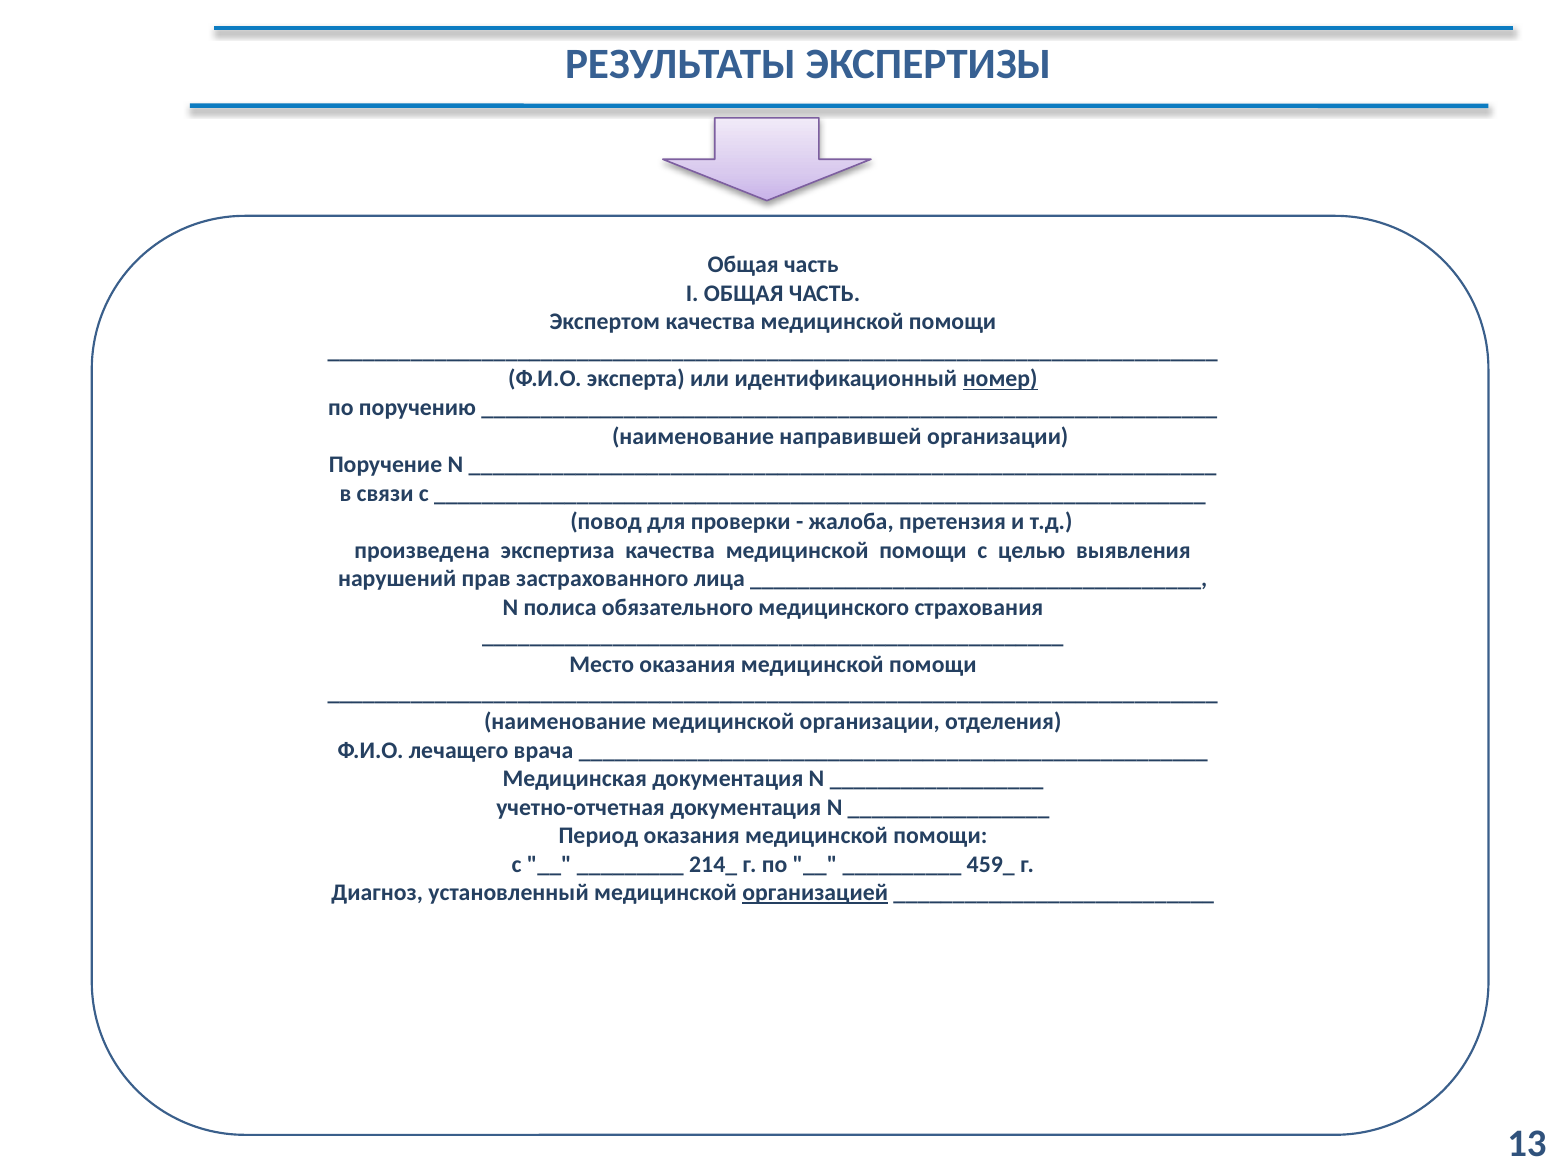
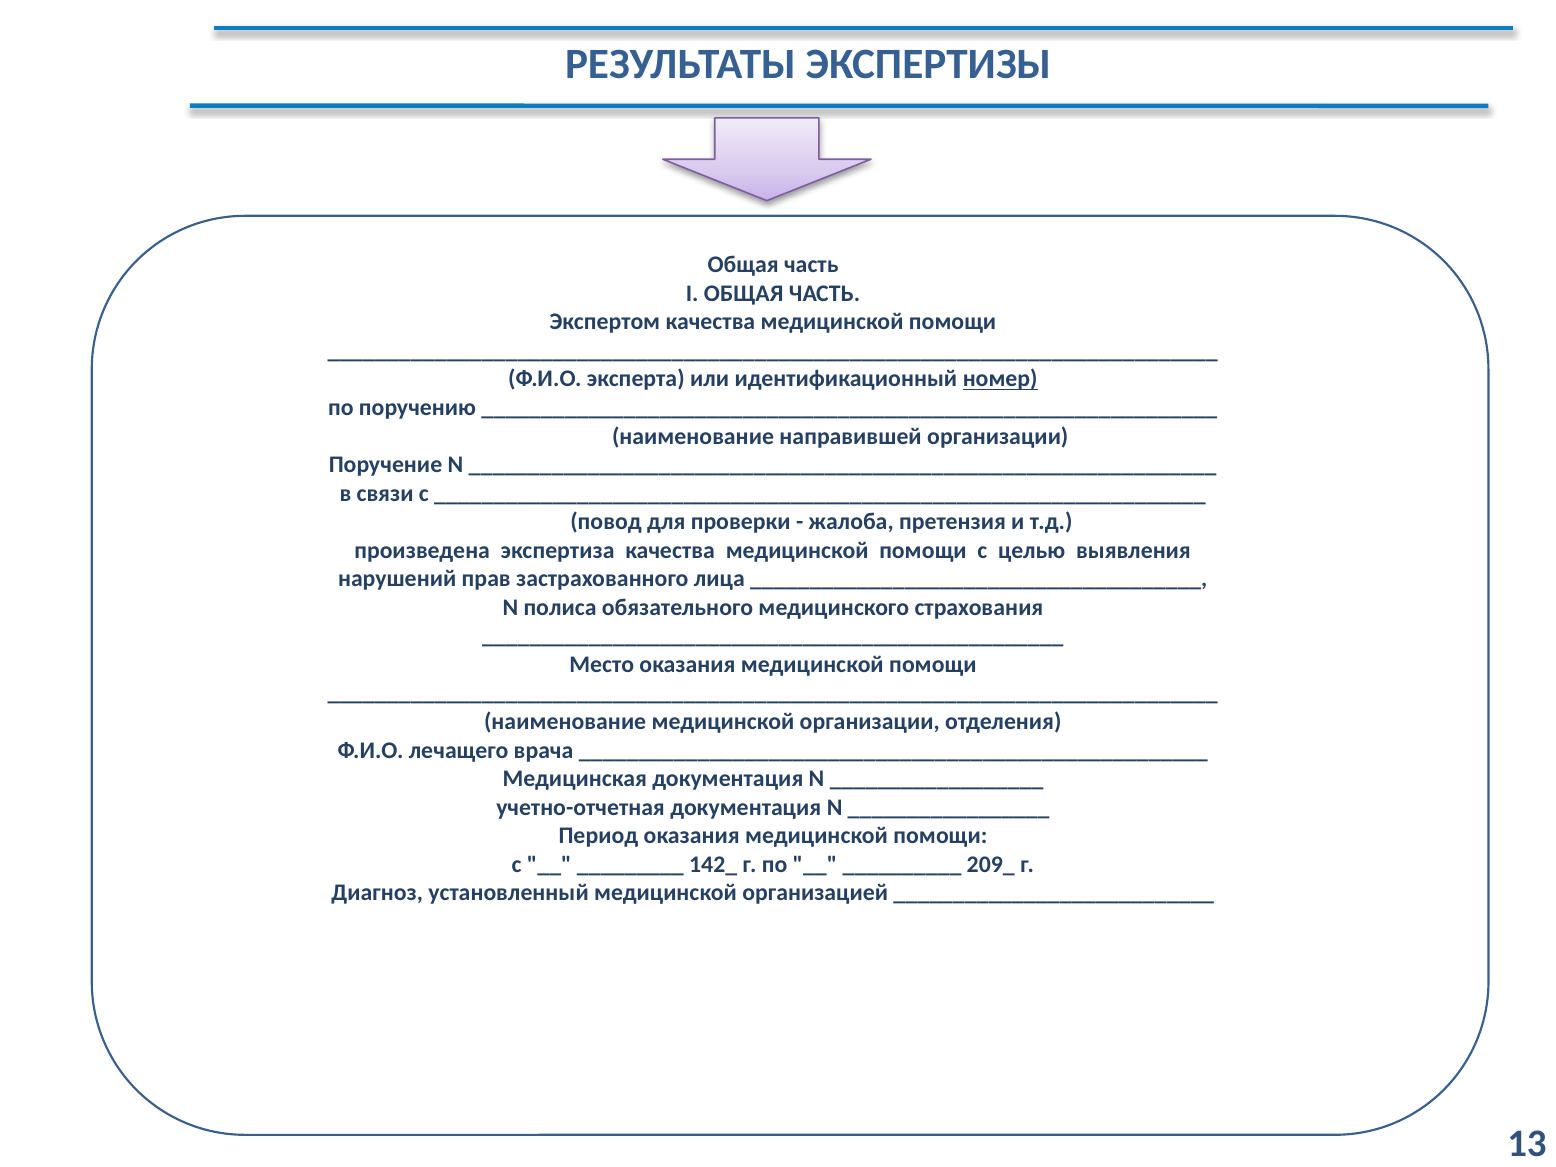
214_: 214_ -> 142_ (713, 864)
459_: 459_ -> 209_ (991, 864)
организацией underline: present -> none (815, 893)
